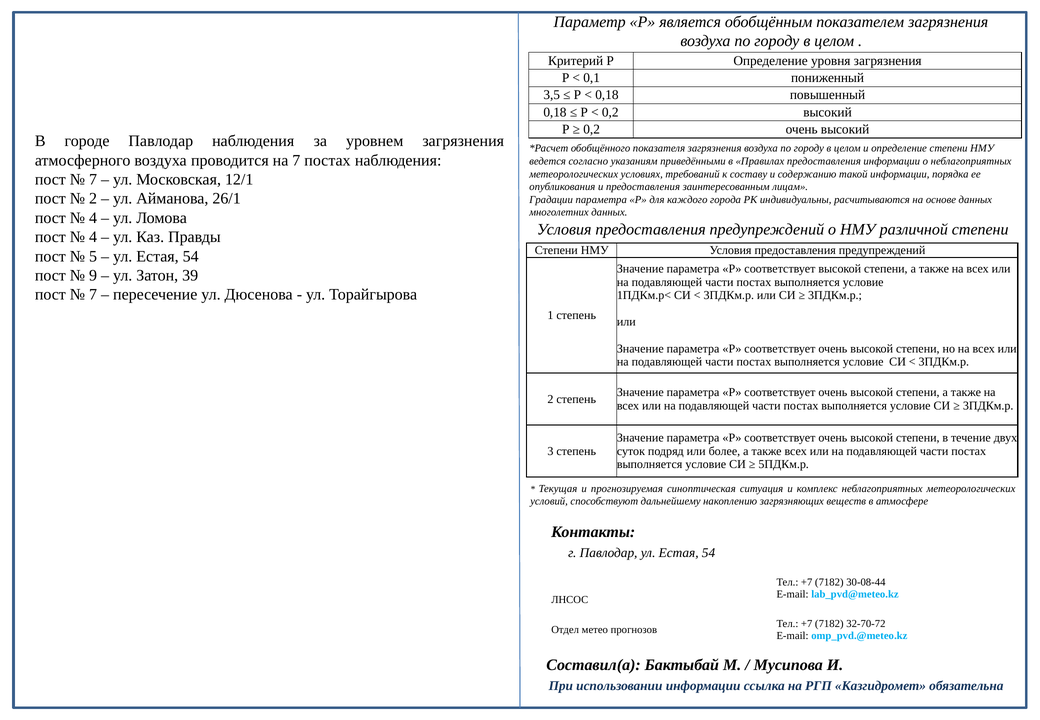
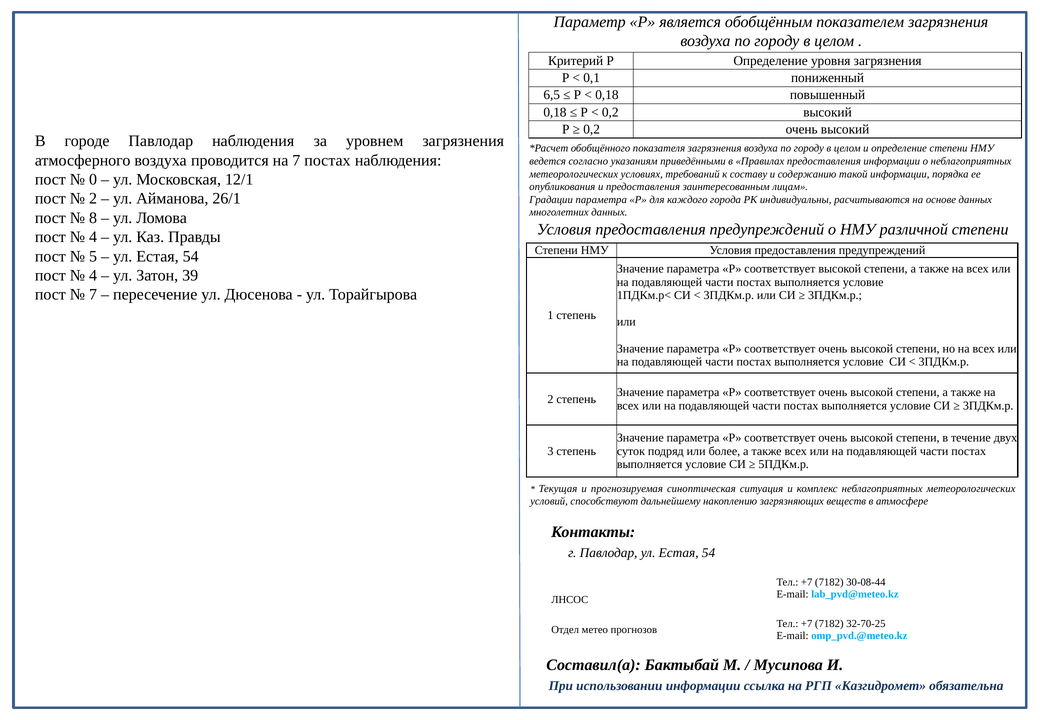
3,5: 3,5 -> 6,5 (552, 95)
7: 7 -> 0 (93, 179)
4: 4 -> 8 (93, 218)
9: 9 -> 4 (93, 275)
32-70-72: 32-70-72 -> 32-70-25 (866, 624)
